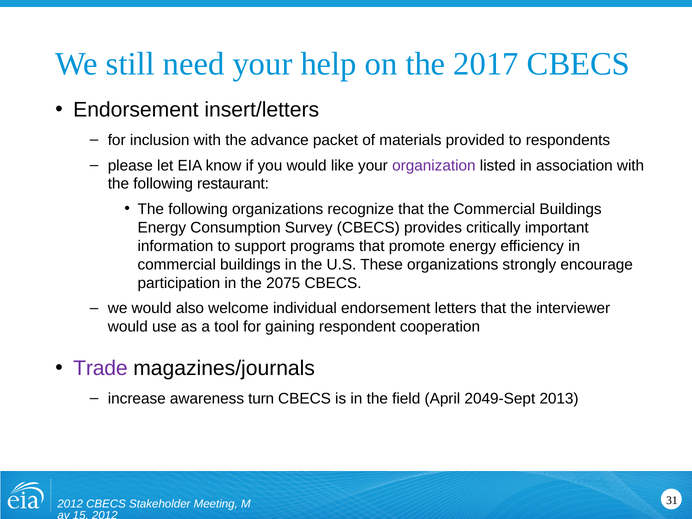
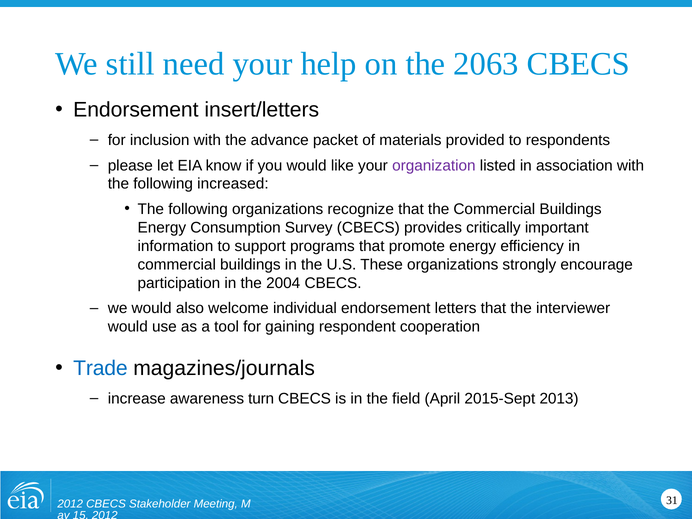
2017: 2017 -> 2063 (486, 64)
restaurant: restaurant -> increased (233, 184)
2075: 2075 -> 2004 (283, 283)
Trade colour: purple -> blue (100, 368)
2049-Sept: 2049-Sept -> 2015-Sept (500, 399)
